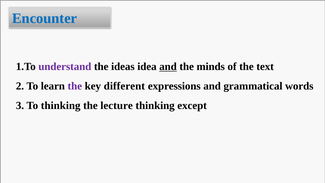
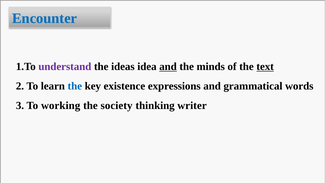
text underline: none -> present (265, 67)
the colour: purple -> blue (75, 86)
different: different -> existence (124, 86)
To thinking: thinking -> working (61, 106)
lecture: lecture -> society (117, 106)
except: except -> writer (192, 106)
